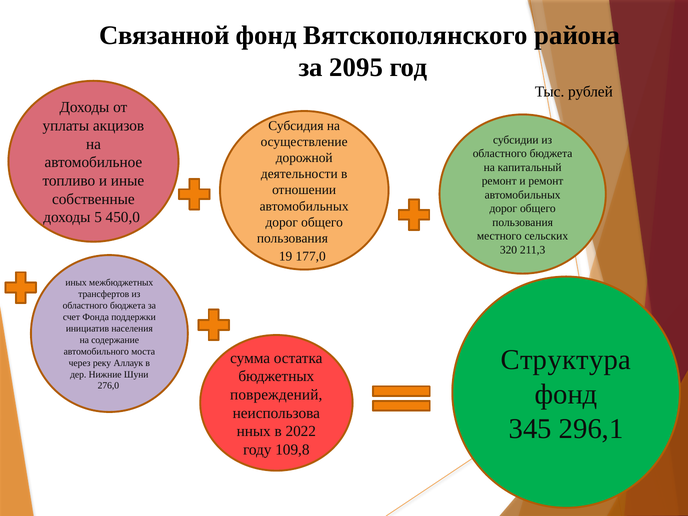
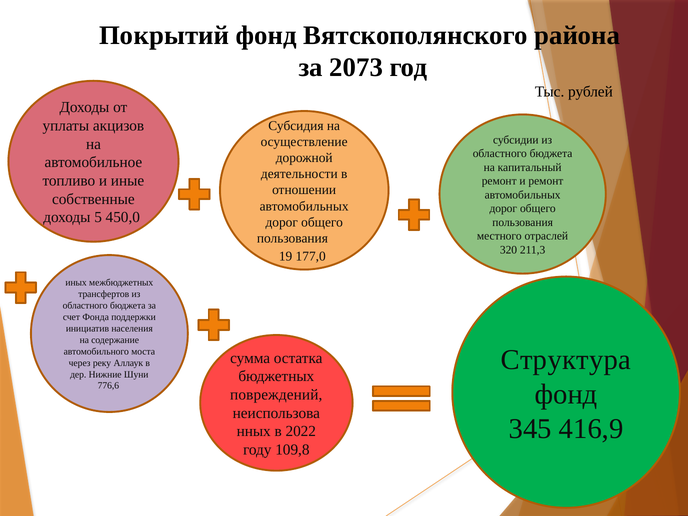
Связанной: Связанной -> Покрытий (164, 35)
2095: 2095 -> 2073 (356, 68)
сельских: сельских -> отраслей (546, 236)
276,0: 276,0 -> 776,6 (108, 386)
296,1: 296,1 -> 416,9 (591, 429)
